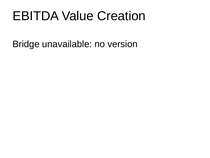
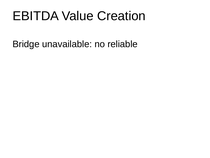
version: version -> reliable (123, 44)
